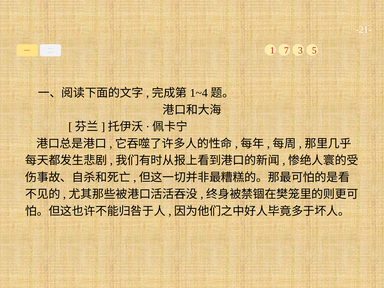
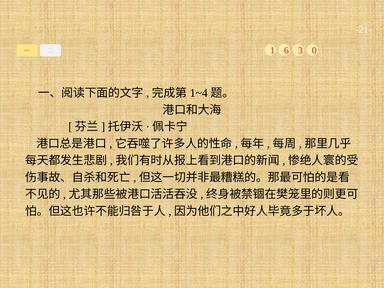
7: 7 -> 6 (286, 51)
5: 5 -> 0 (314, 51)
